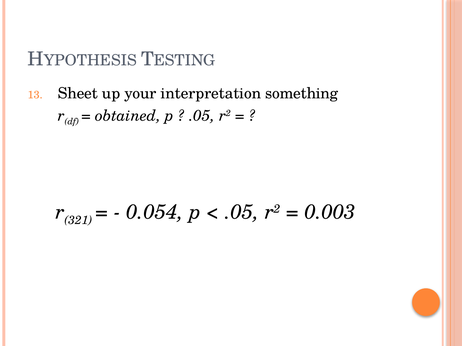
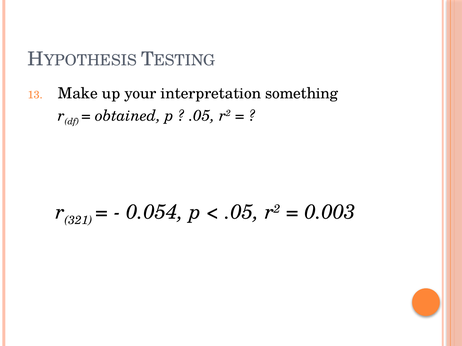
Sheet: Sheet -> Make (78, 93)
